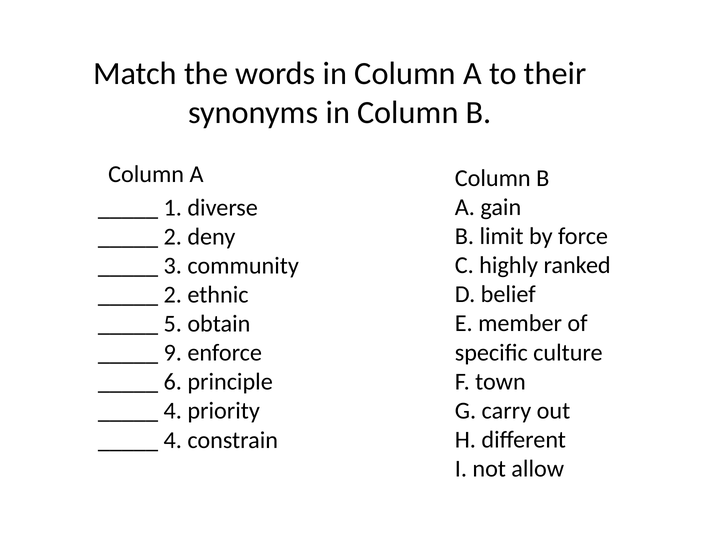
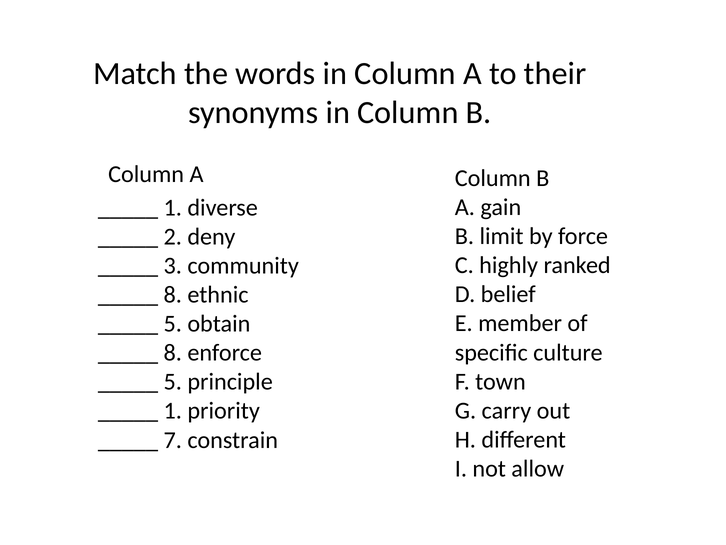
2: 2 -> 8 (173, 294)
9: 9 -> 8 (173, 353)
6: 6 -> 5 (173, 382)
4: 4 -> 1 (173, 411)
4: 4 -> 7 (173, 440)
